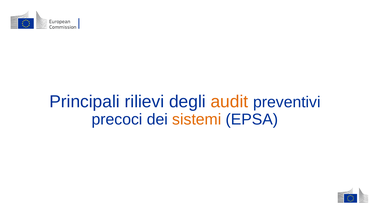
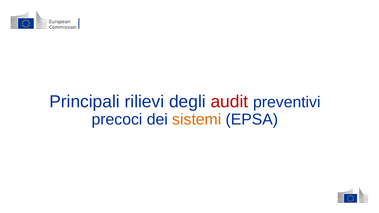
audit colour: orange -> red (229, 102)
